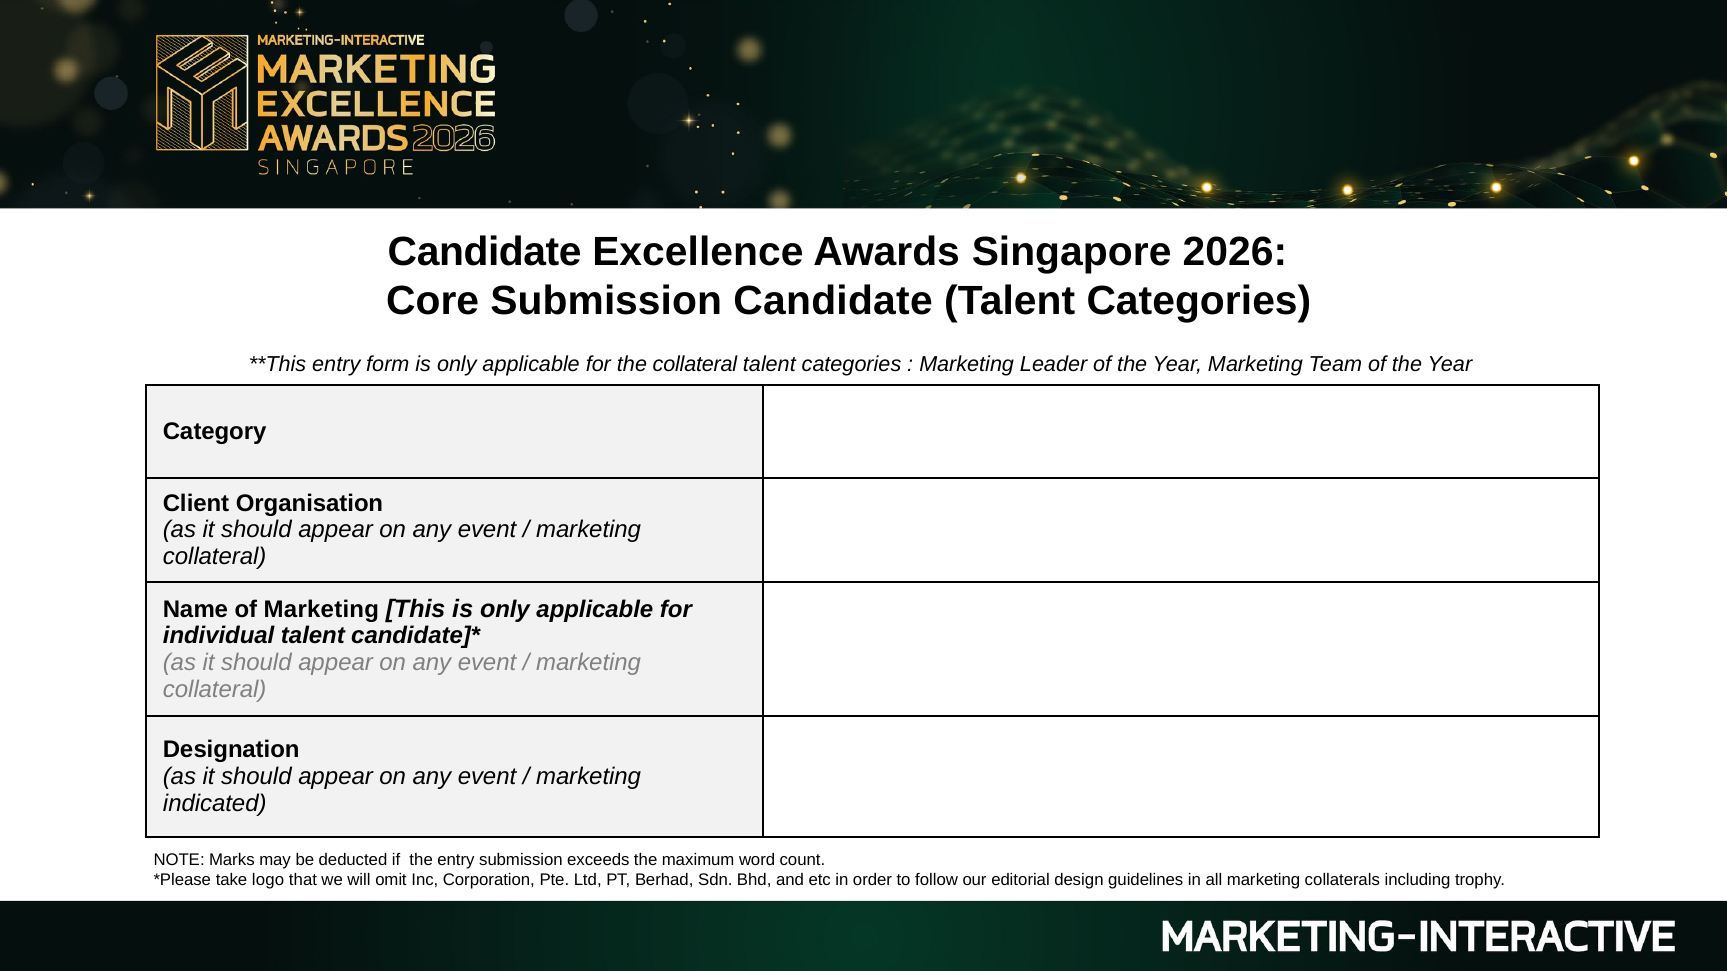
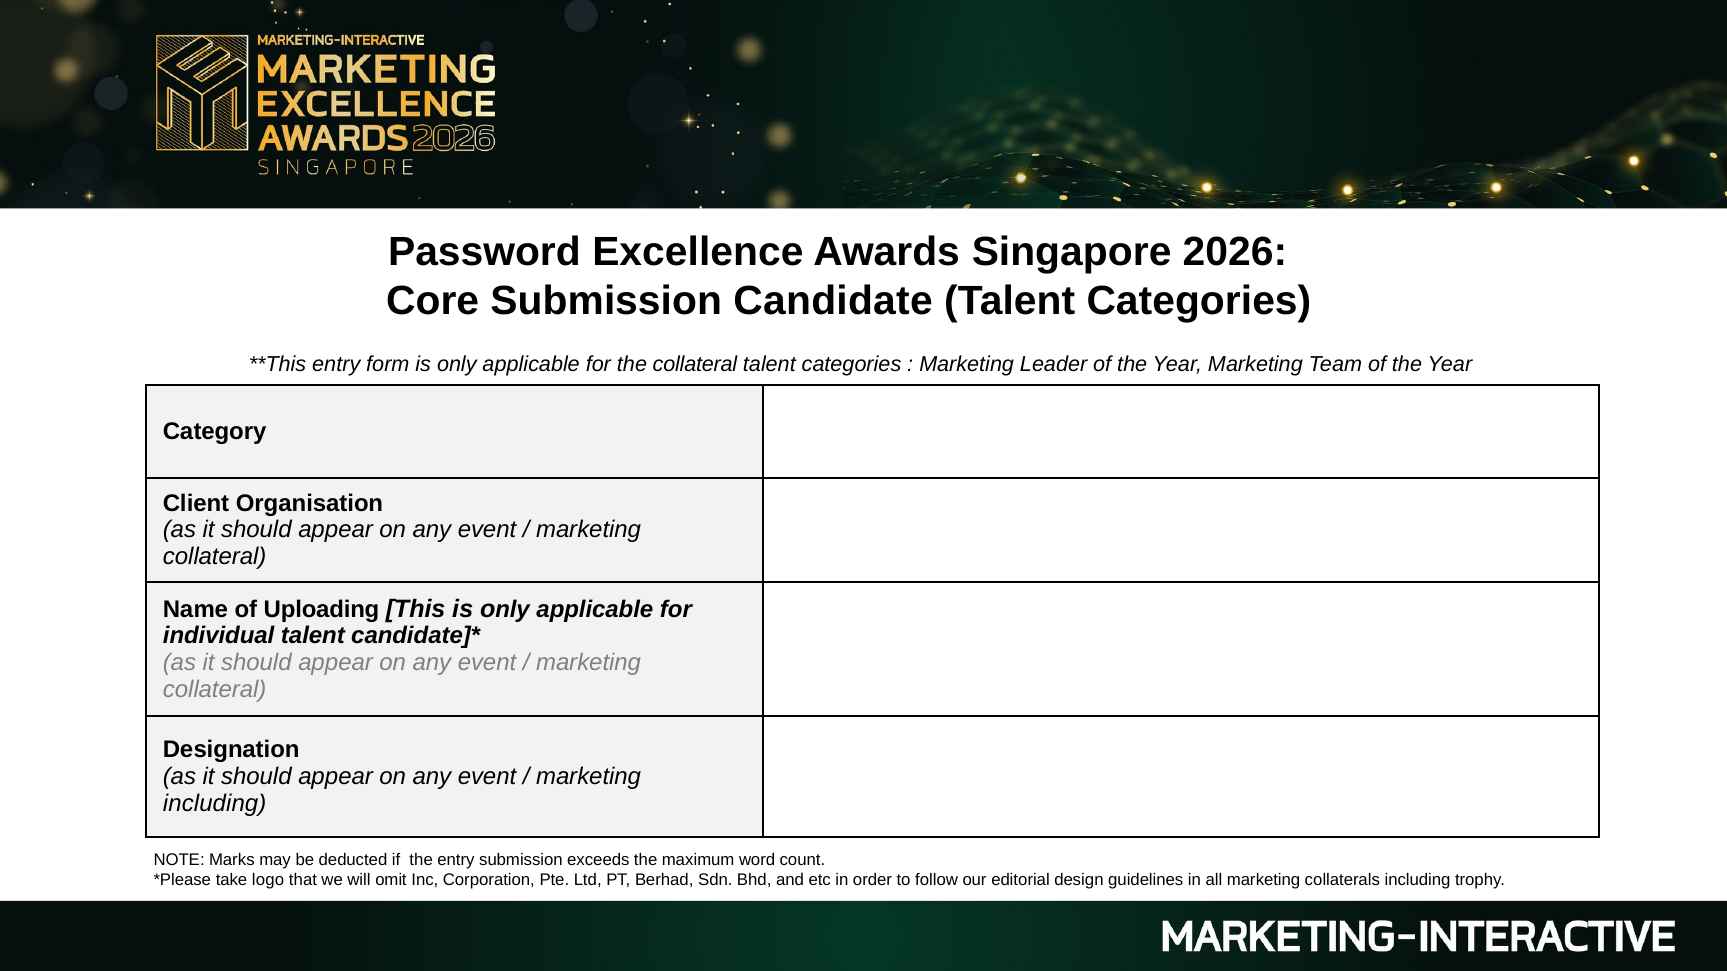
Candidate: Candidate -> Password (484, 253)
of Marketing: Marketing -> Uploading (322, 610)
indicated: indicated -> including (215, 804)
